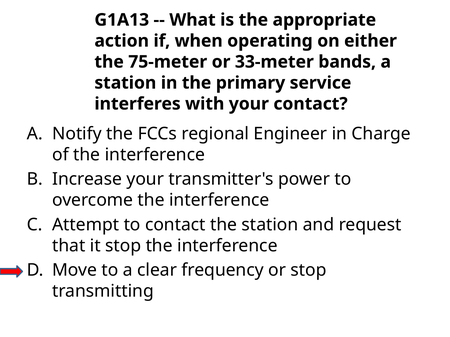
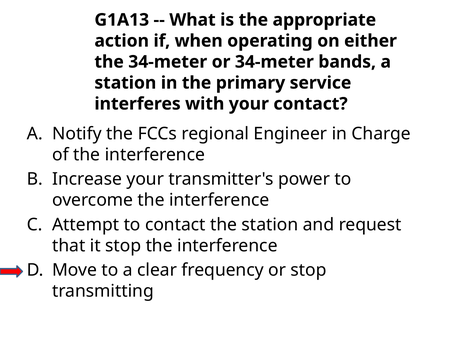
the 75-meter: 75-meter -> 34-meter (168, 62)
or 33-meter: 33-meter -> 34-meter (274, 62)
